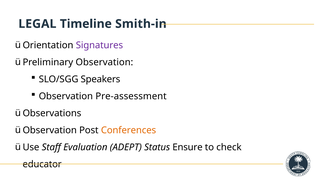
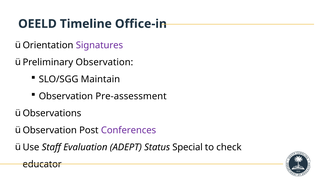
LEGAL: LEGAL -> OEELD (37, 24)
Smith-in: Smith-in -> Office-in (141, 24)
Speakers: Speakers -> Maintain (100, 79)
Conferences colour: orange -> purple (129, 130)
Ensure: Ensure -> Special (188, 147)
